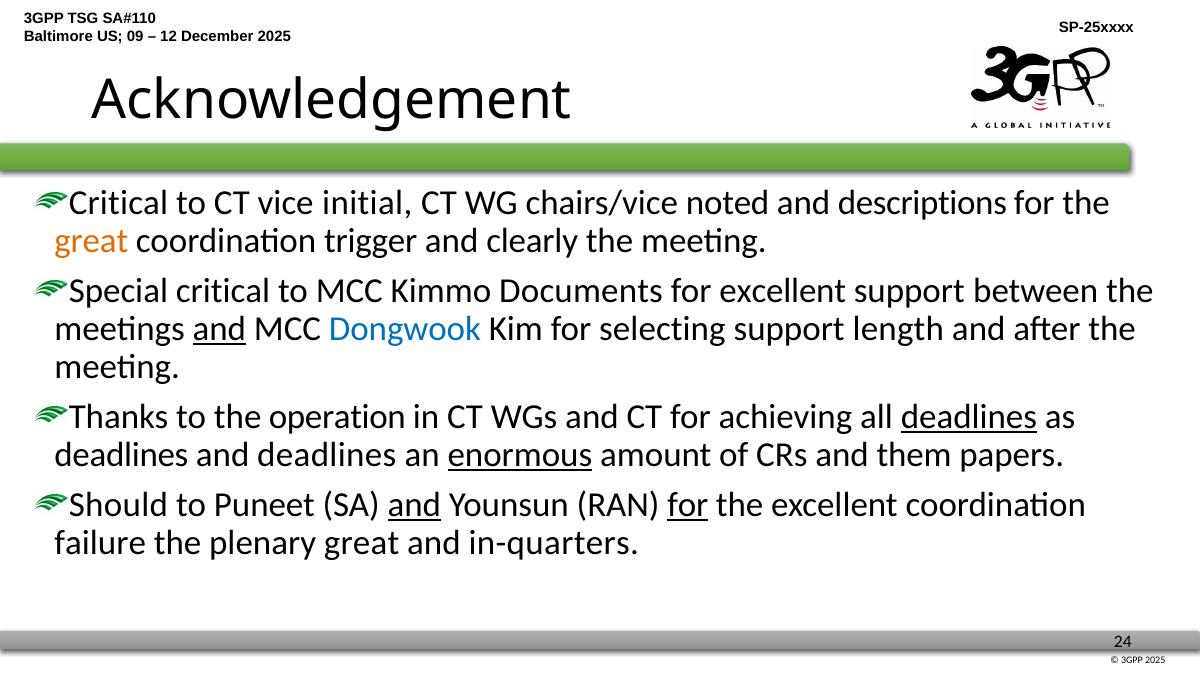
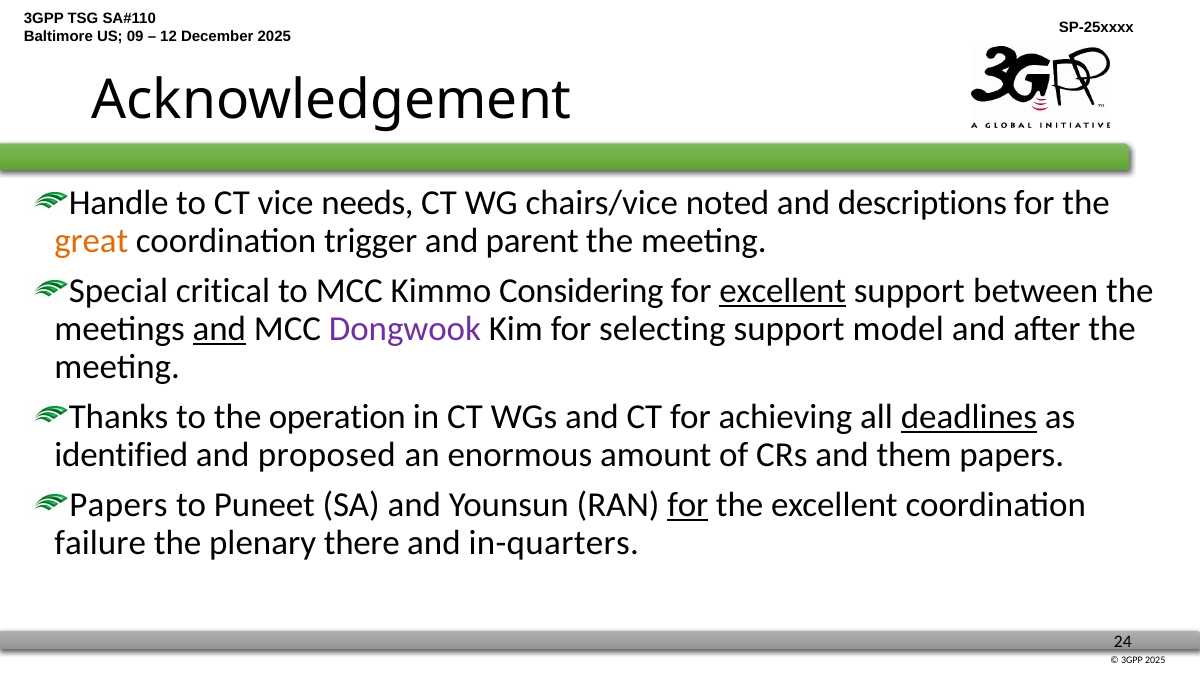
Critical: Critical -> Handle (119, 203)
initial: initial -> needs (368, 203)
clearly: clearly -> parent (532, 241)
Documents: Documents -> Considering (581, 291)
excellent underline: none -> present (783, 291)
Dongwook colour: blue -> purple (405, 329)
length: length -> model (898, 329)
deadlines: deadlines -> identified (121, 455)
and deadlines: deadlines -> proposed (327, 455)
enormous underline: present -> none (520, 455)
Should: Should -> Papers (118, 505)
and underline: present -> none (414, 505)
plenary great: great -> there (362, 543)
